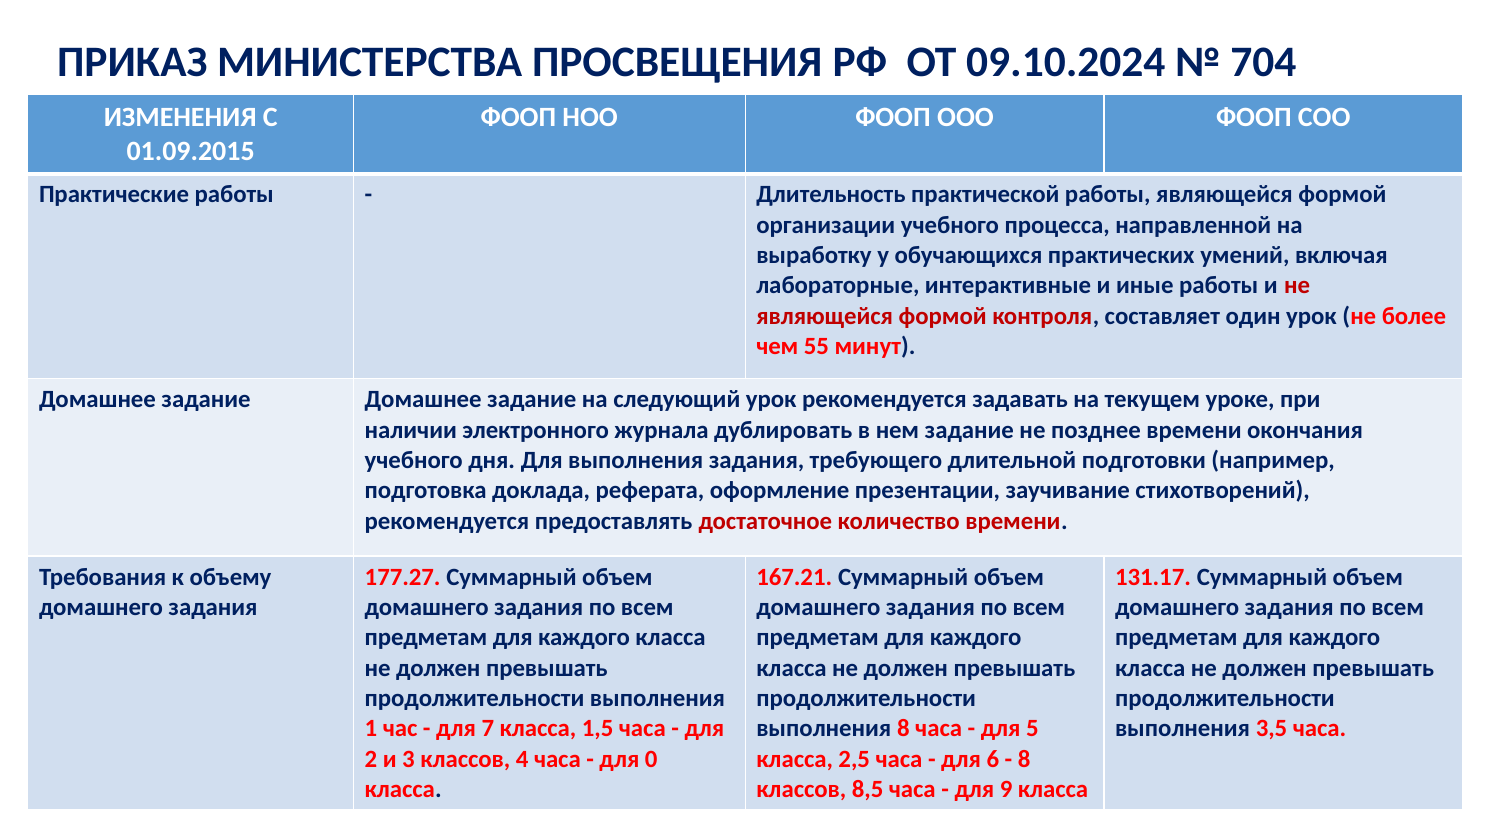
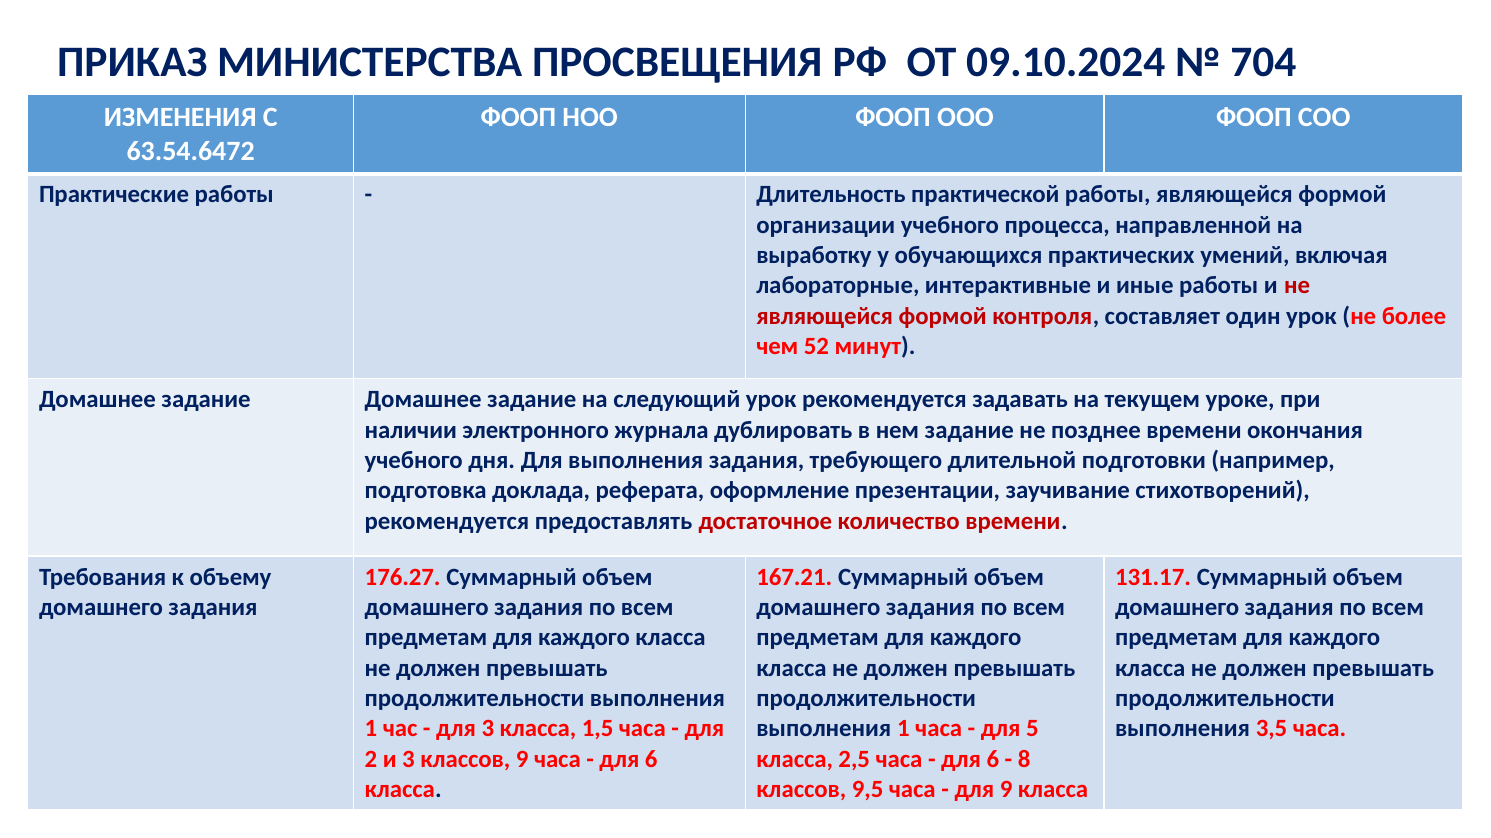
01.09.2015: 01.09.2015 -> 63.54.6472 (191, 151)
55: 55 -> 52 (816, 347)
177.27: 177.27 -> 176.27 (403, 577)
для 7: 7 -> 3 (488, 729)
8: 8 -> 1 (903, 729)
классов 4: 4 -> 9 (522, 760)
0: 0 -> 6 (651, 760)
8,5: 8,5 -> 9,5 (868, 790)
